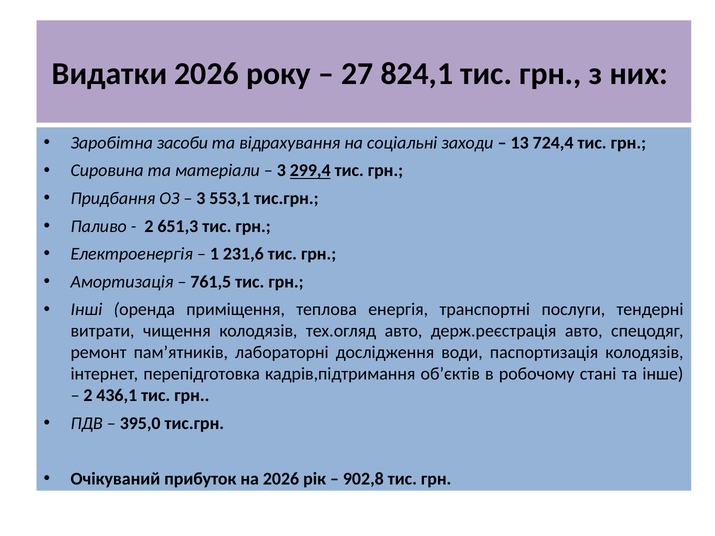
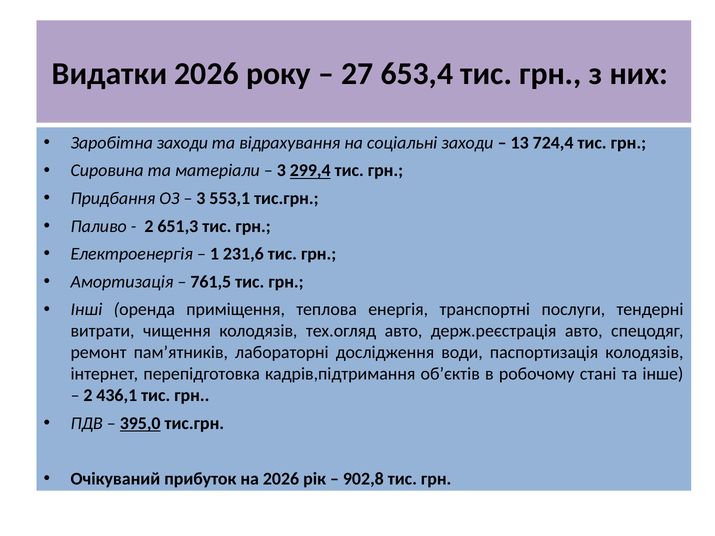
824,1: 824,1 -> 653,4 (417, 74)
Заробітна засоби: засоби -> заходи (182, 143)
395,0 underline: none -> present (140, 423)
